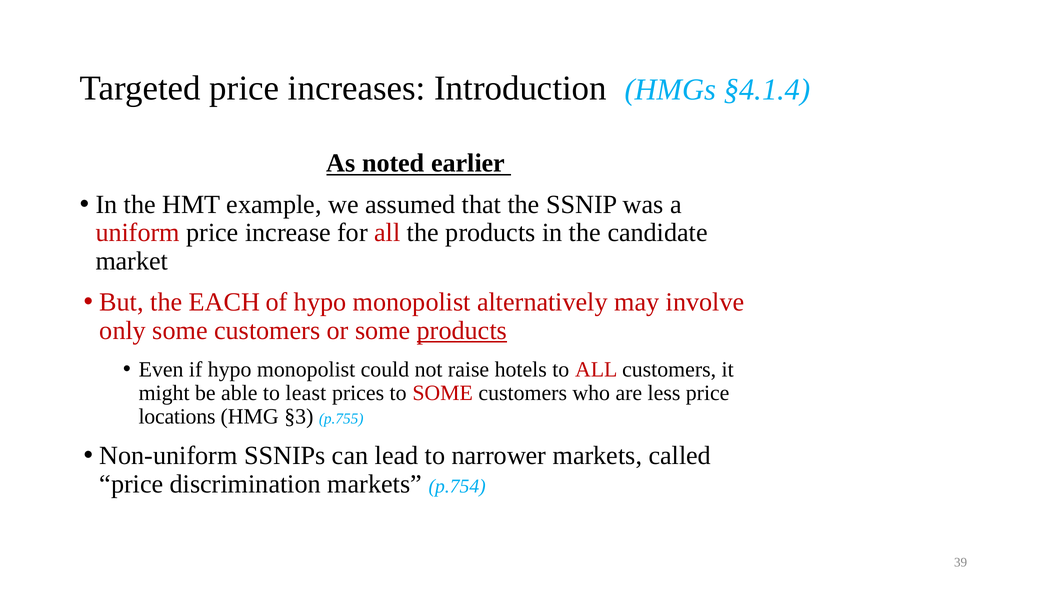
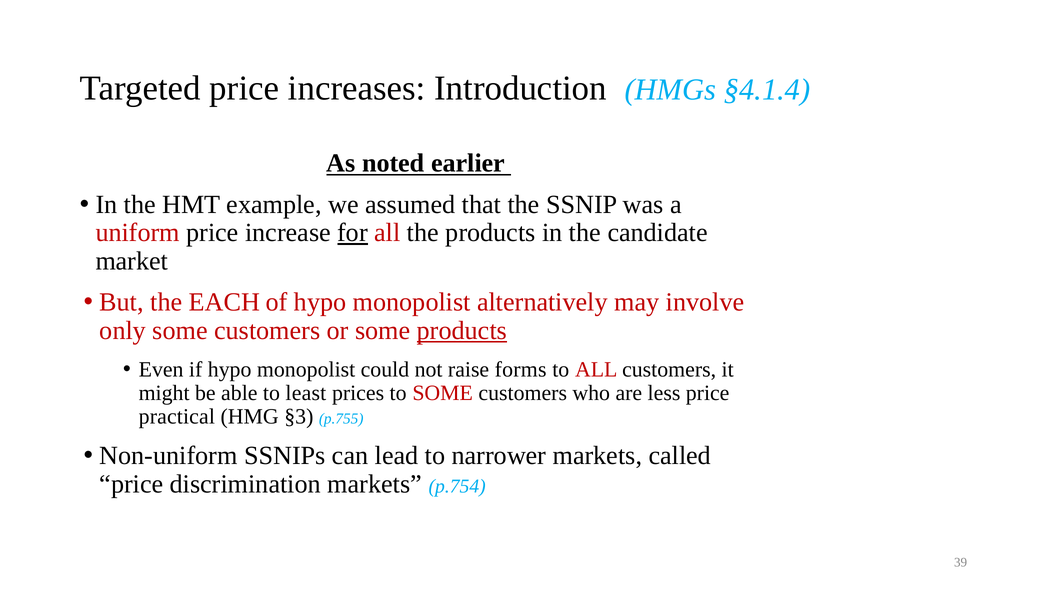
for underline: none -> present (353, 233)
hotels: hotels -> forms (521, 370)
locations: locations -> practical (177, 417)
